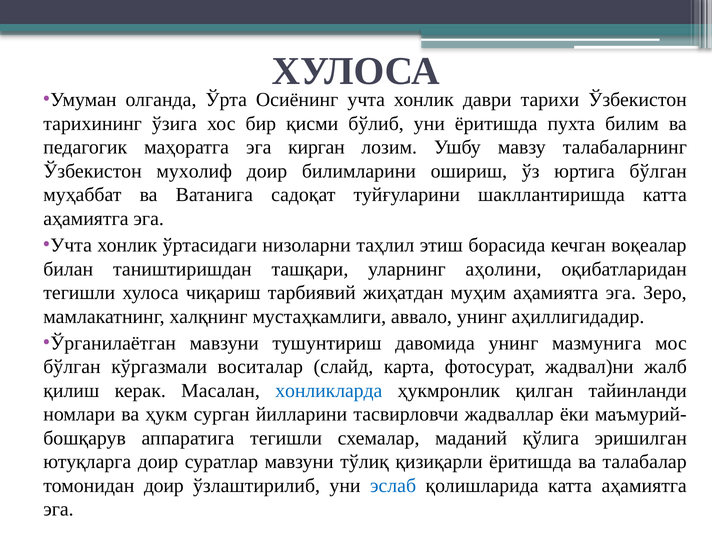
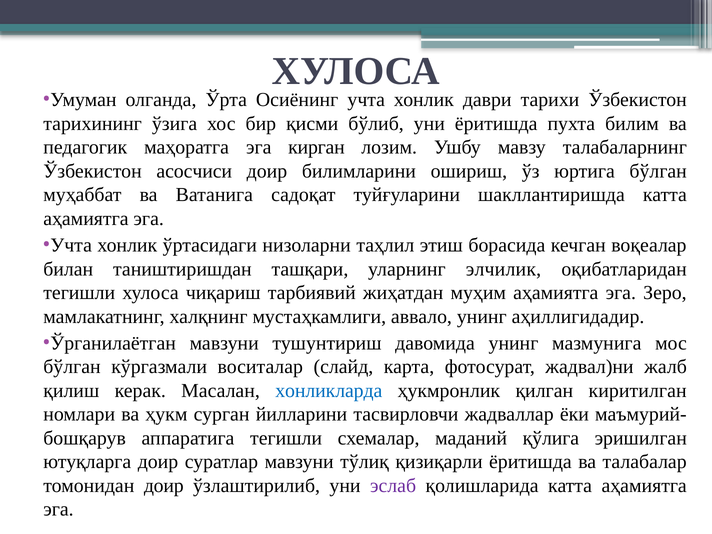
мухолиф: мухолиф -> асосчиси (194, 171)
аҳолини: аҳолини -> элчилик (503, 269)
тайинланди: тайинланди -> киритилган (638, 391)
эслаб colour: blue -> purple (393, 486)
